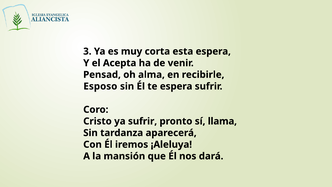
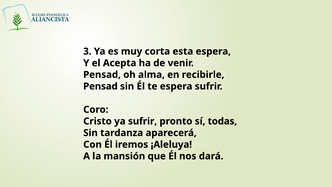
Esposo: Esposo -> Pensad (100, 86)
llama: llama -> todas (222, 121)
